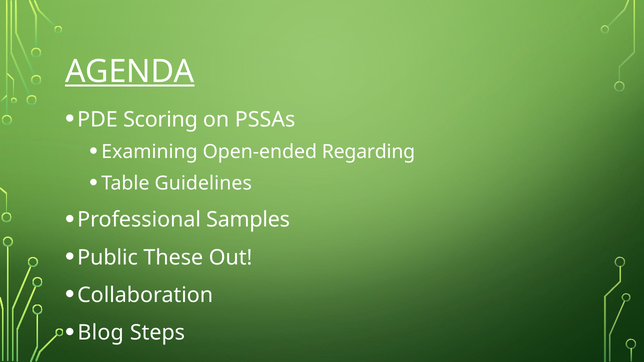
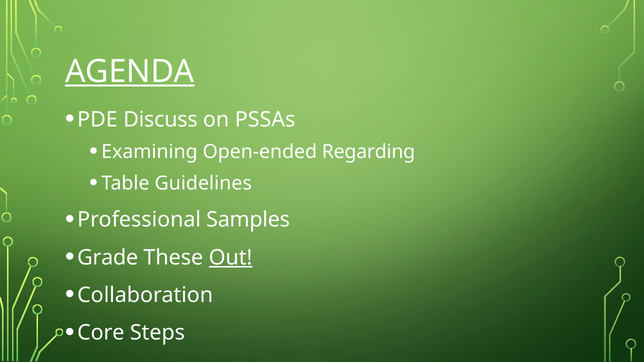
Scoring: Scoring -> Discuss (161, 120)
Public: Public -> Grade (108, 258)
Out underline: none -> present (231, 258)
Blog: Blog -> Core (101, 333)
